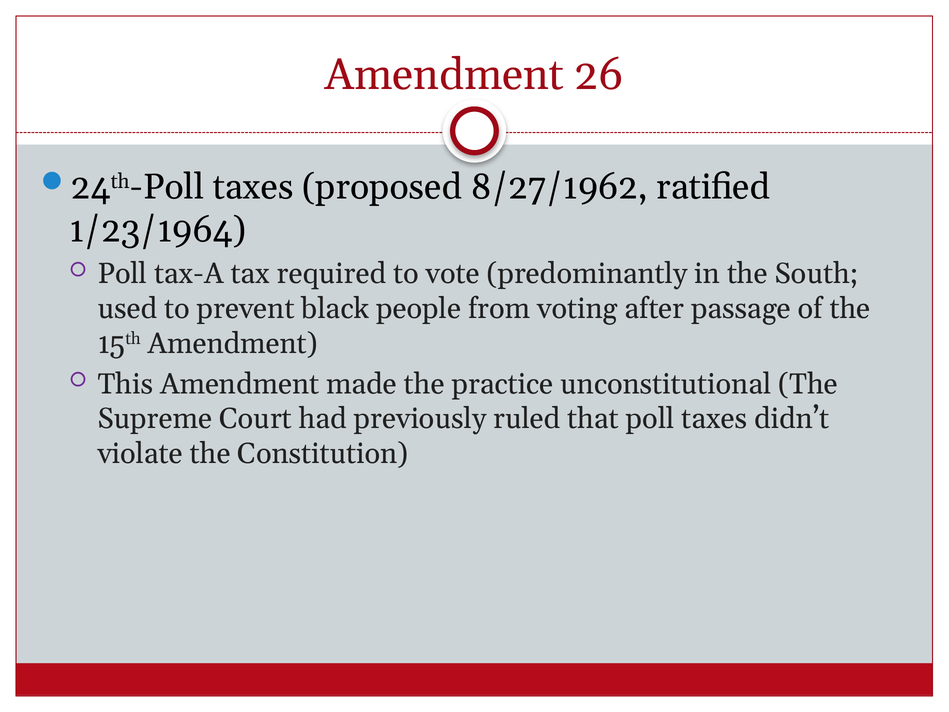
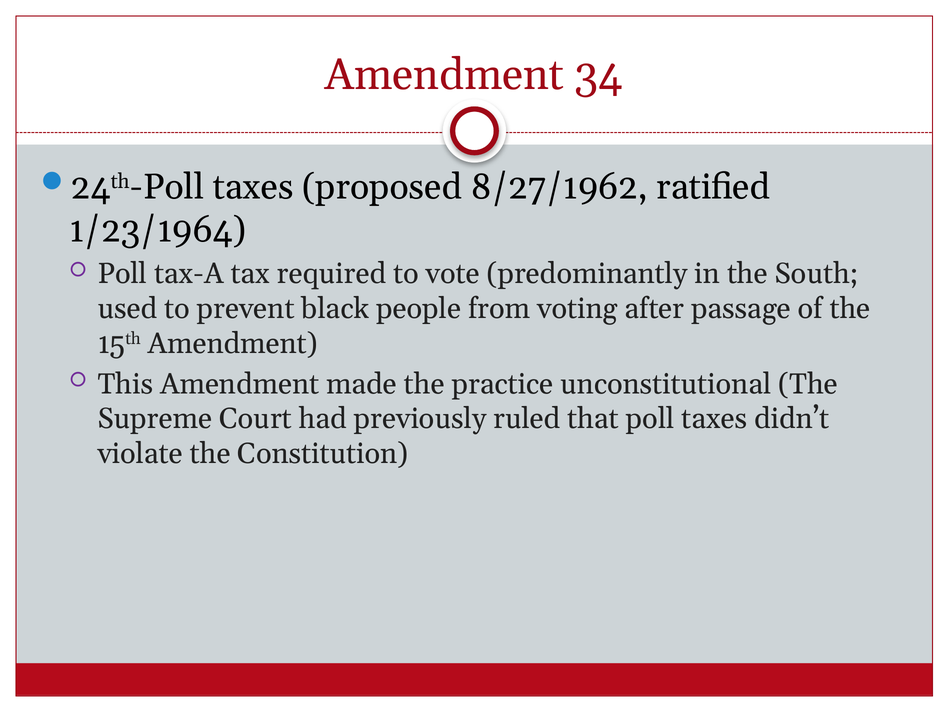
26: 26 -> 34 (599, 75)
